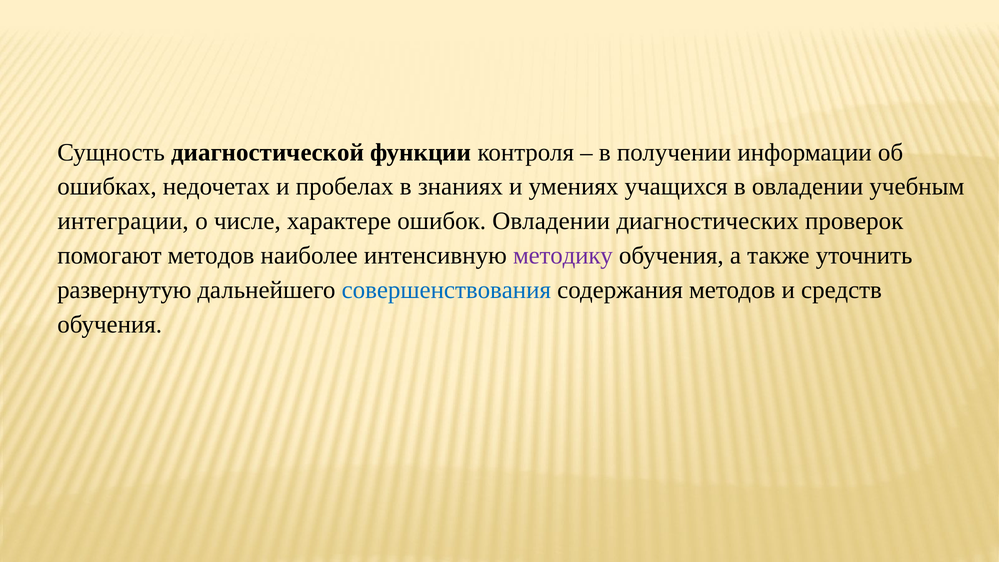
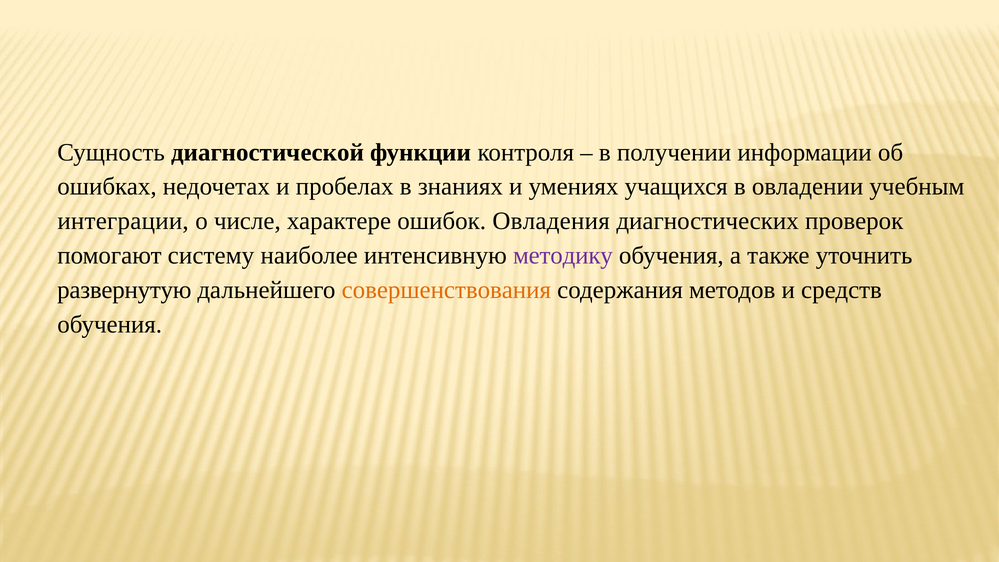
ошибок Овладении: Овладении -> Овладения (551, 221)
помогают методов: методов -> систему (211, 256)
совершенствования colour: blue -> orange (446, 290)
